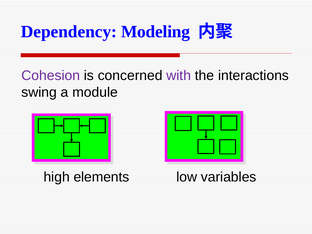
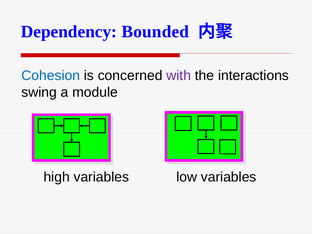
Modeling: Modeling -> Bounded (155, 32)
Cohesion colour: purple -> blue (51, 76)
high elements: elements -> variables (101, 177)
